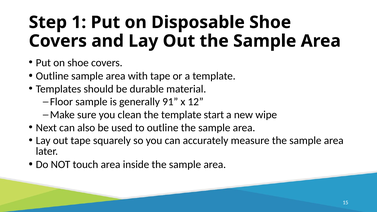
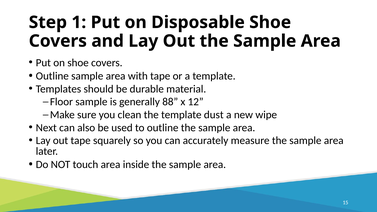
91: 91 -> 88 (170, 102)
start: start -> dust (214, 115)
